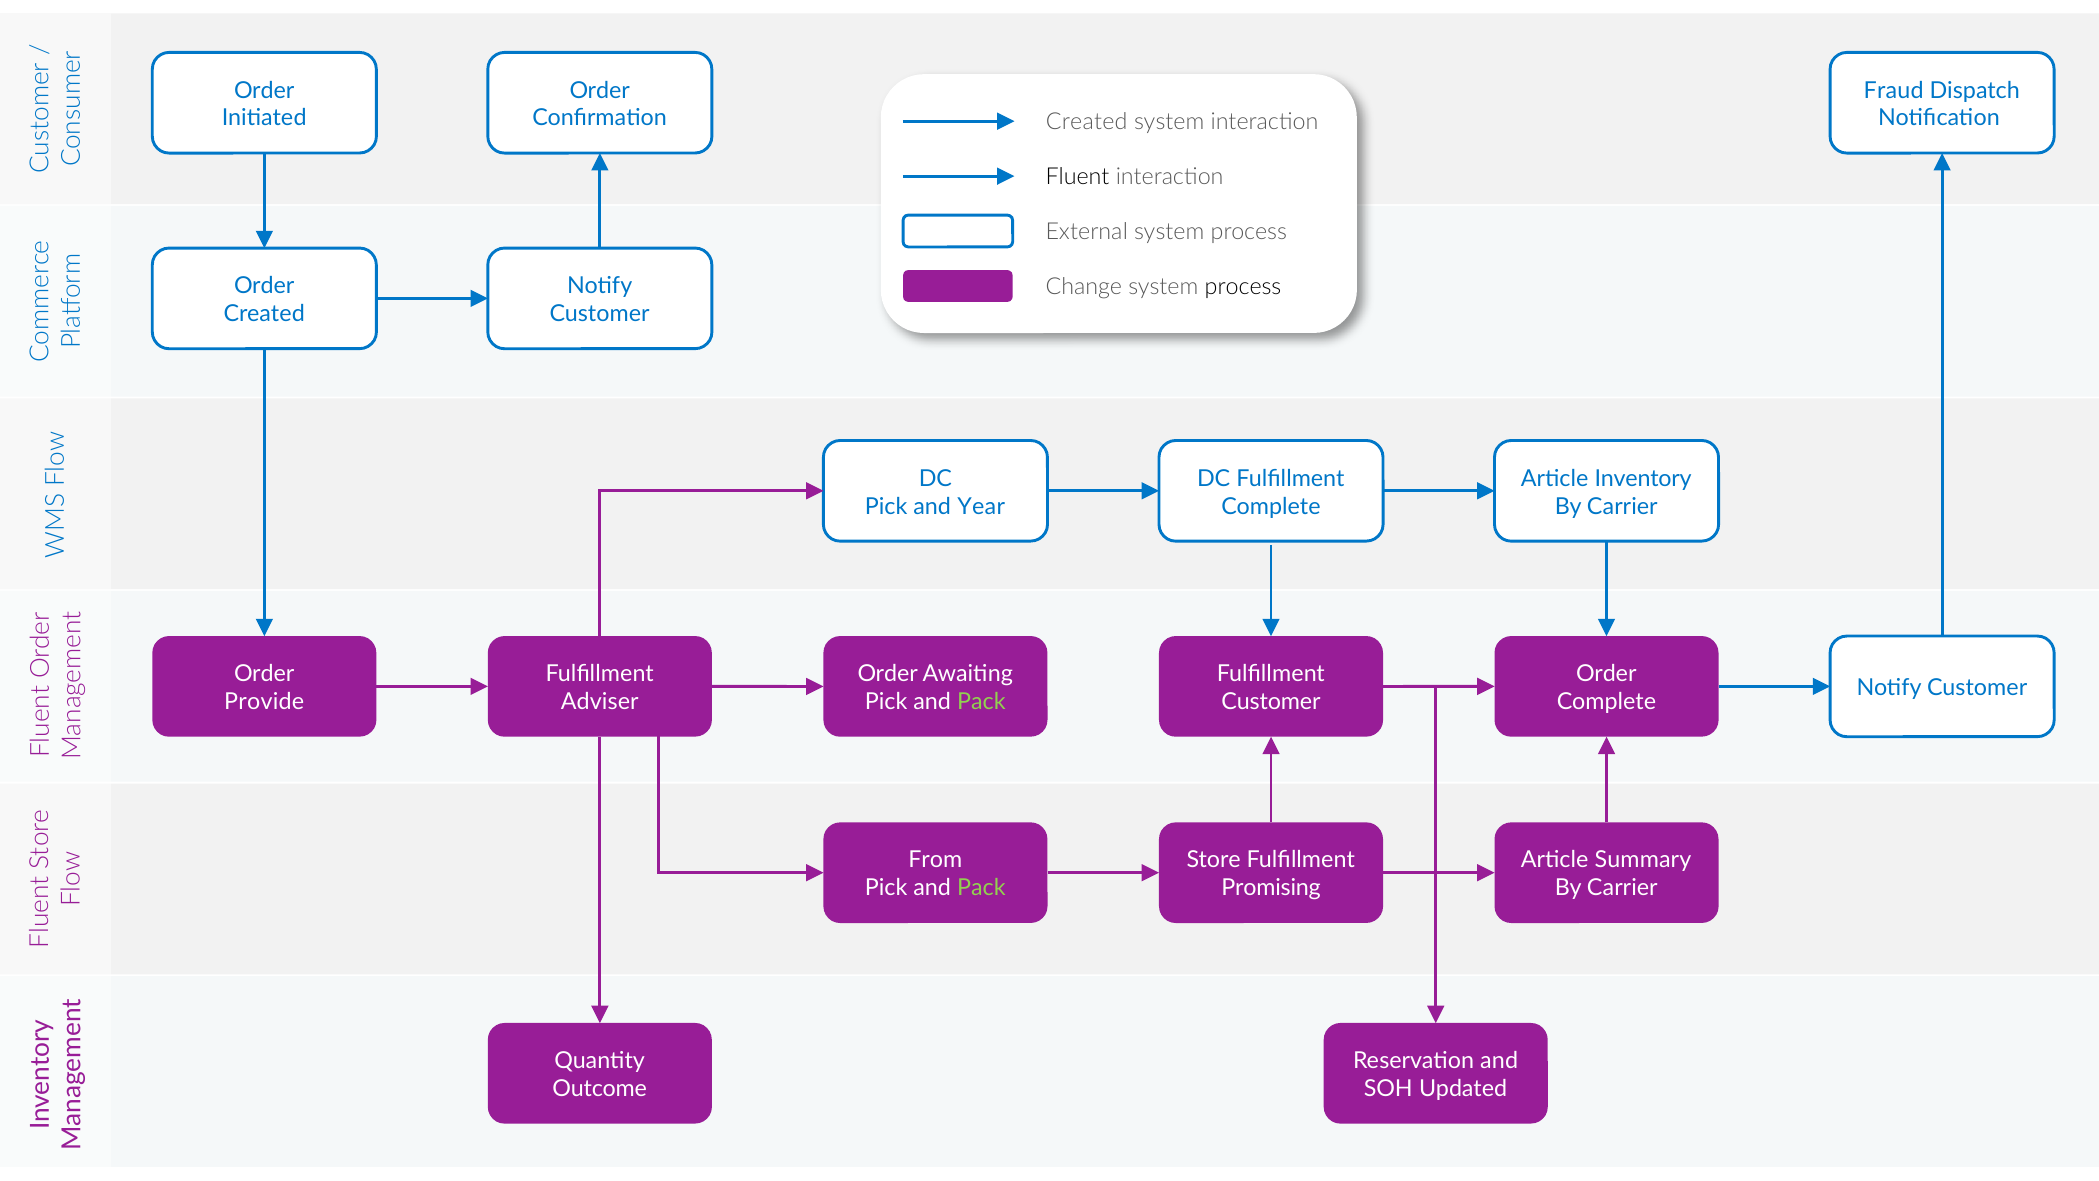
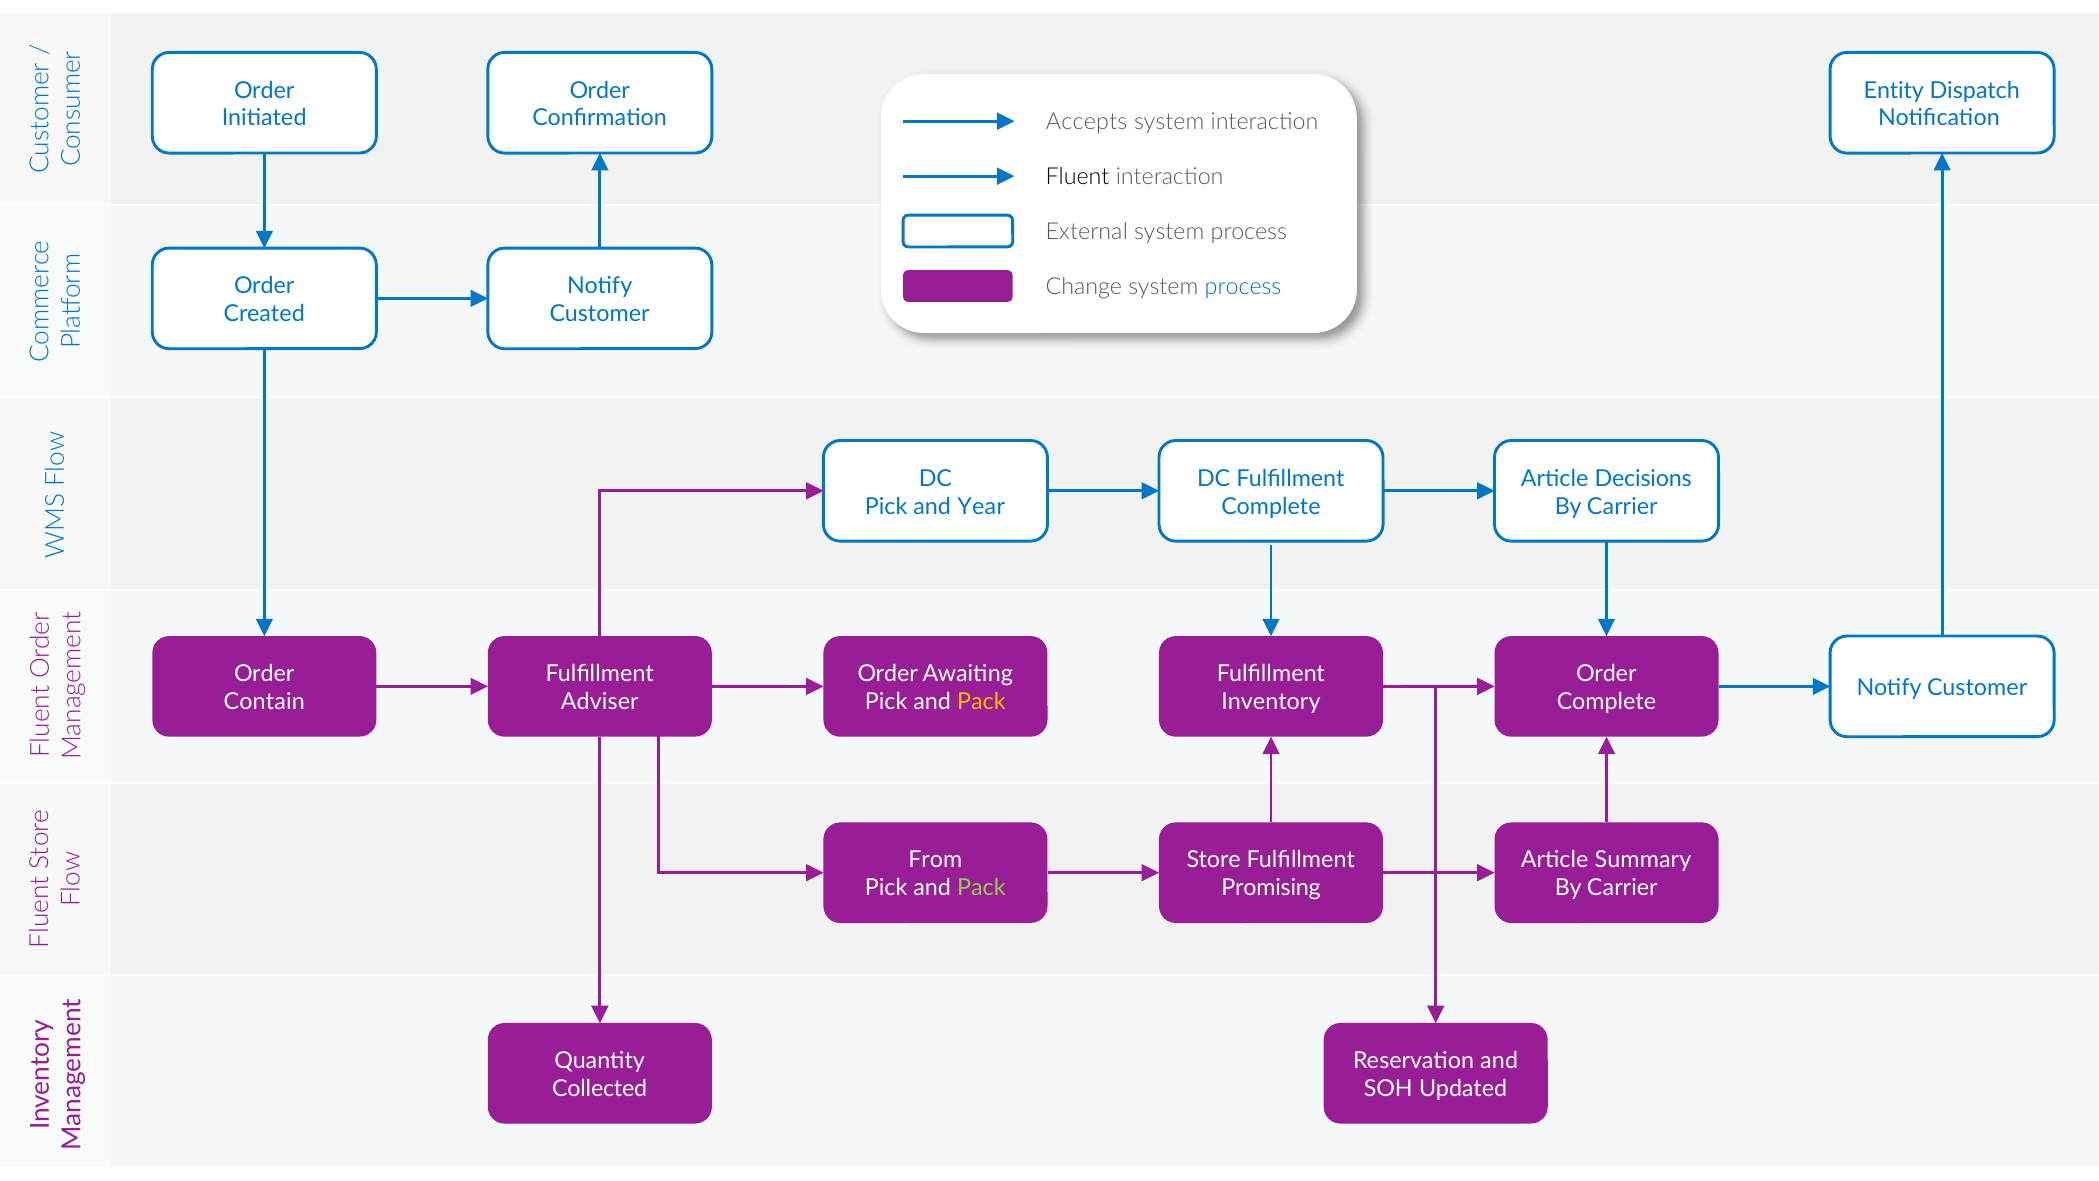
Fraud: Fraud -> Entity (1894, 90)
Created: Created -> Accepts (1087, 122)
process colour: black -> blue (1243, 287)
Inventory: Inventory -> Decisions (1643, 478)
Provide: Provide -> Contain (264, 702)
Pack colour: light green -> yellow (981, 702)
Customer: Customer -> Inventory (1271, 702)
Outcome: Outcome -> Collected (600, 1089)
